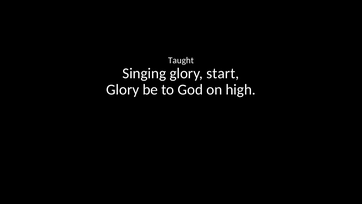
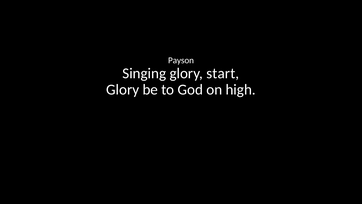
Taught: Taught -> Payson (181, 60)
